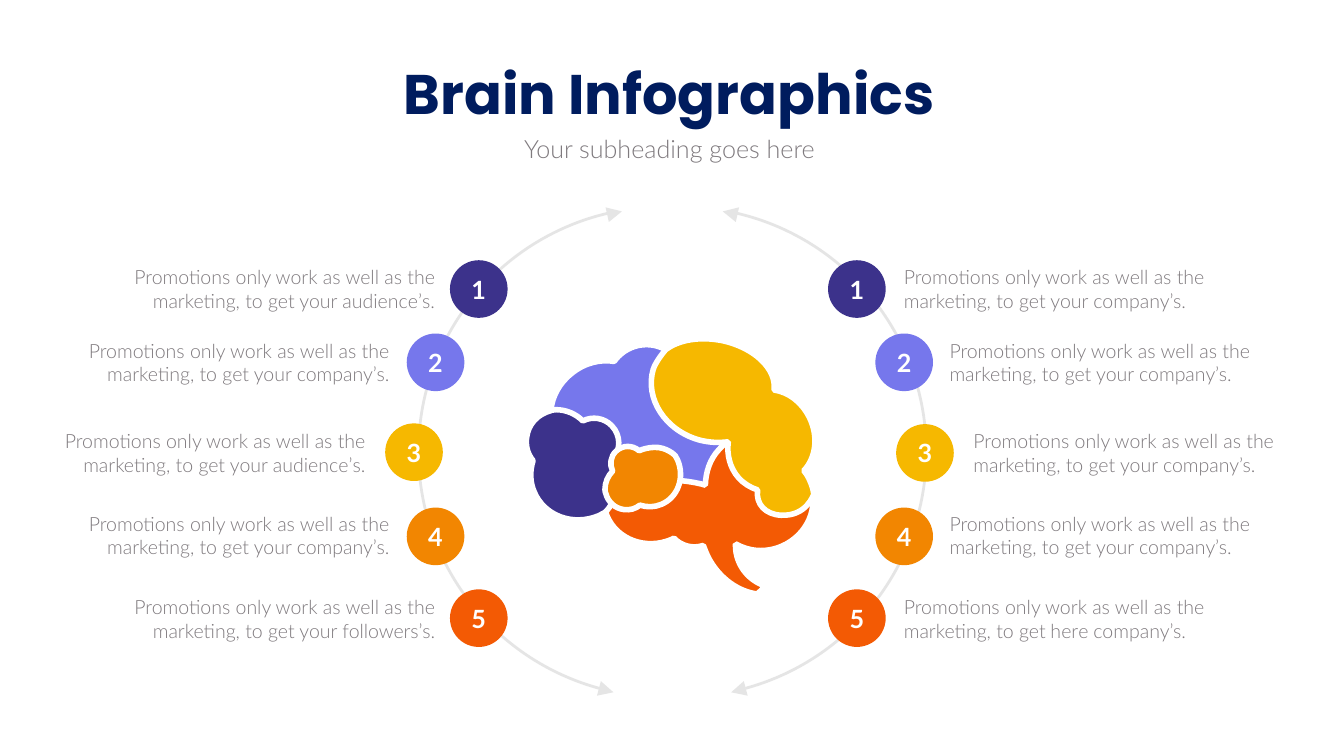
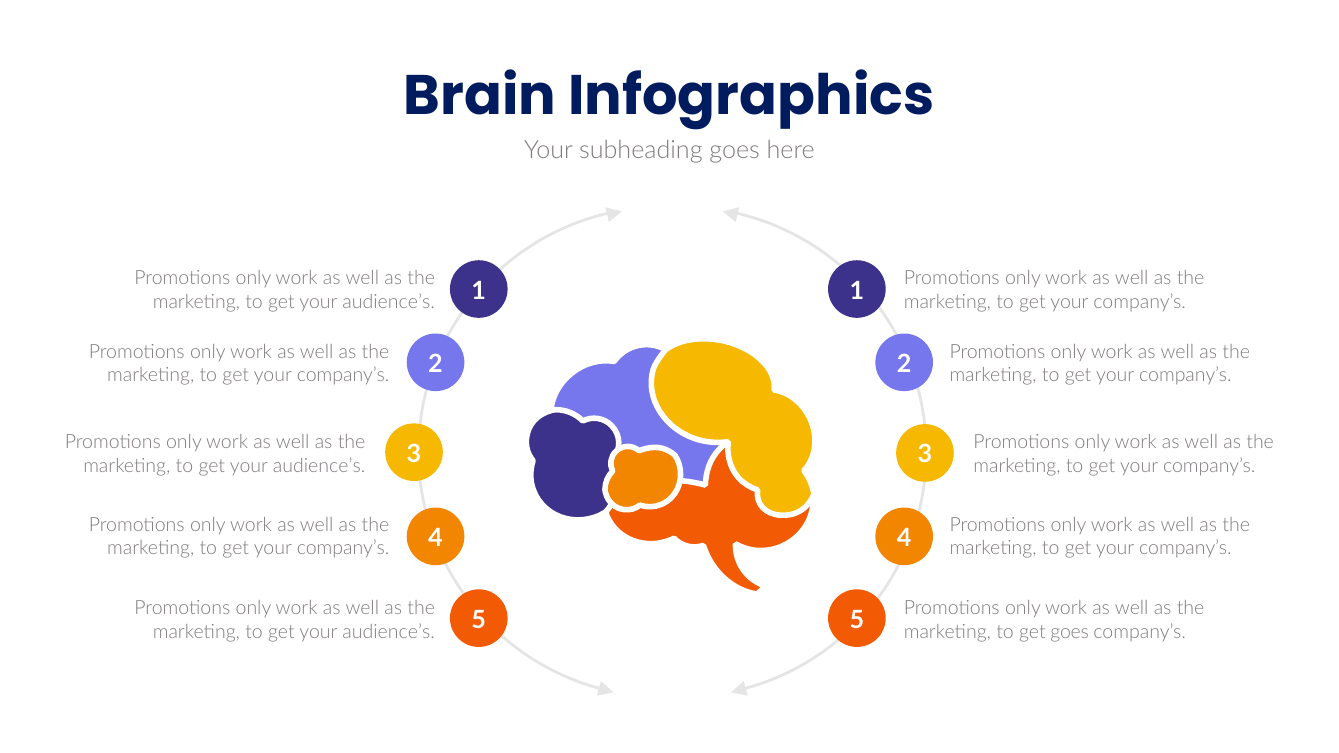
followers’s: followers’s -> audience’s (389, 632)
get here: here -> goes (1070, 632)
